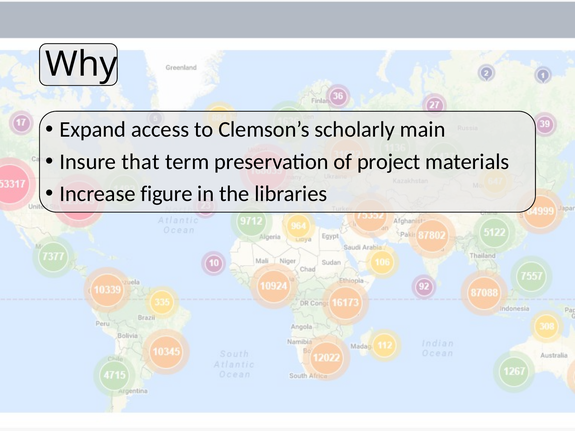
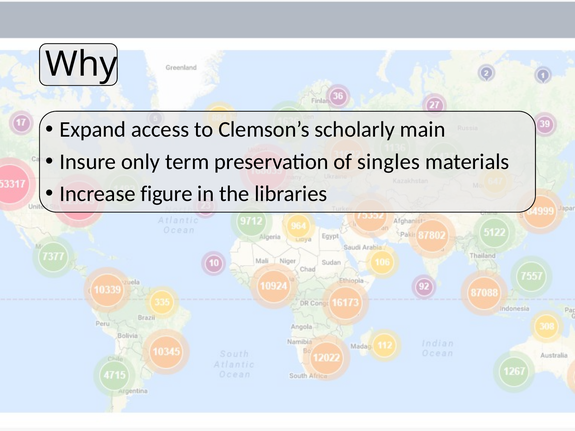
that: that -> only (141, 162)
project: project -> singles (389, 162)
